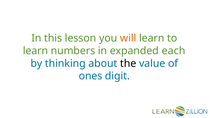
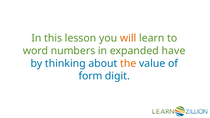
learn: learn -> word (36, 51)
each: each -> have (174, 51)
the colour: black -> orange (128, 63)
ones: ones -> form (91, 76)
